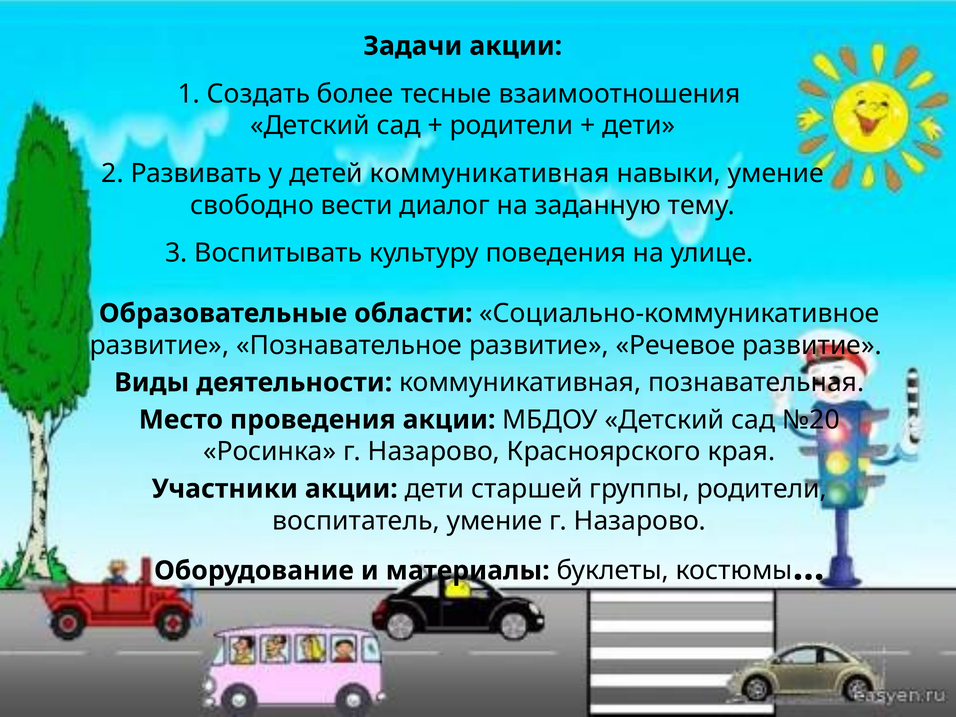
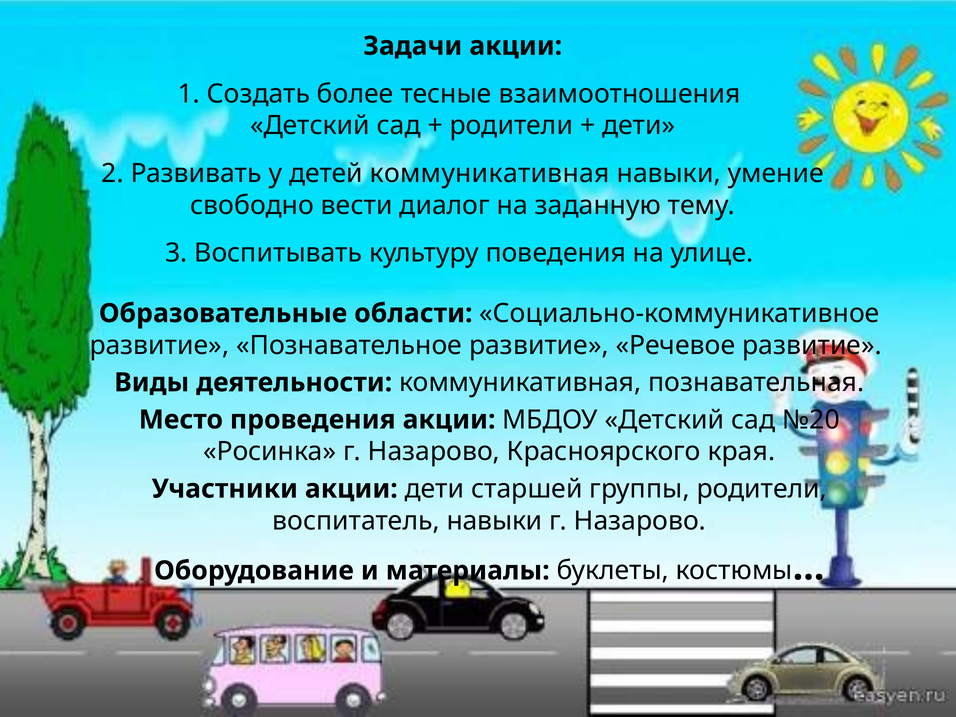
воспитатель умение: умение -> навыки (495, 521)
